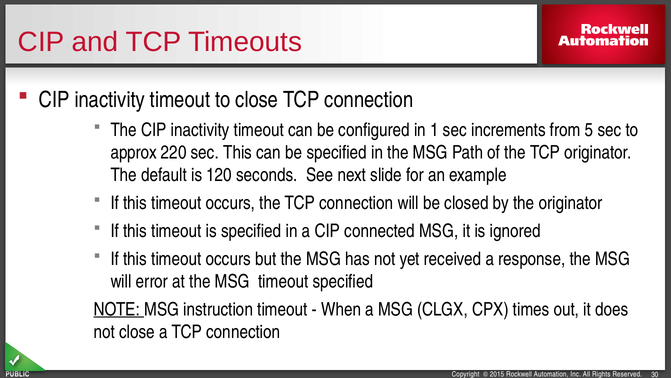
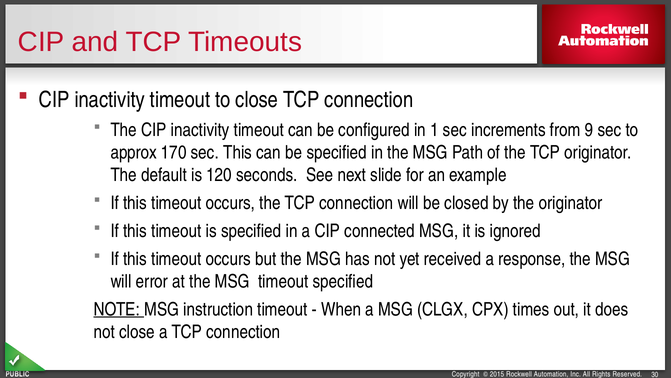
5: 5 -> 9 (589, 130)
220: 220 -> 170 (174, 152)
